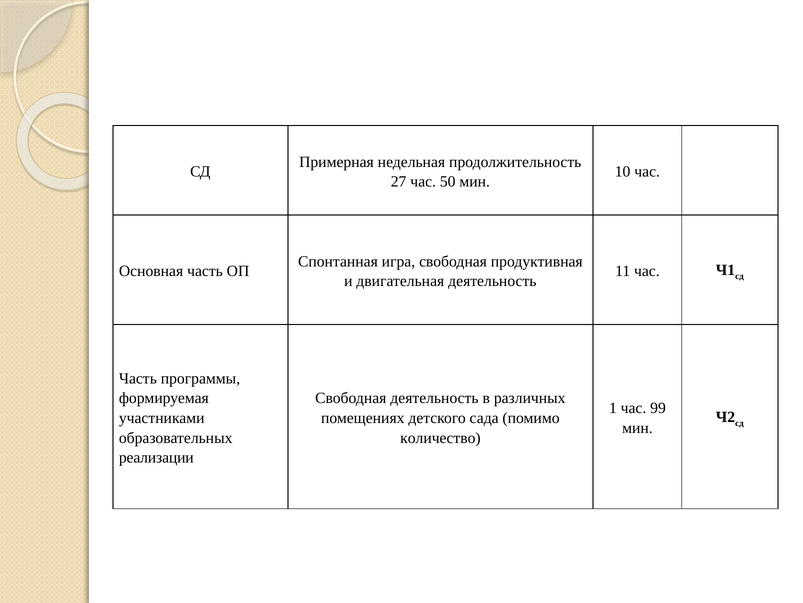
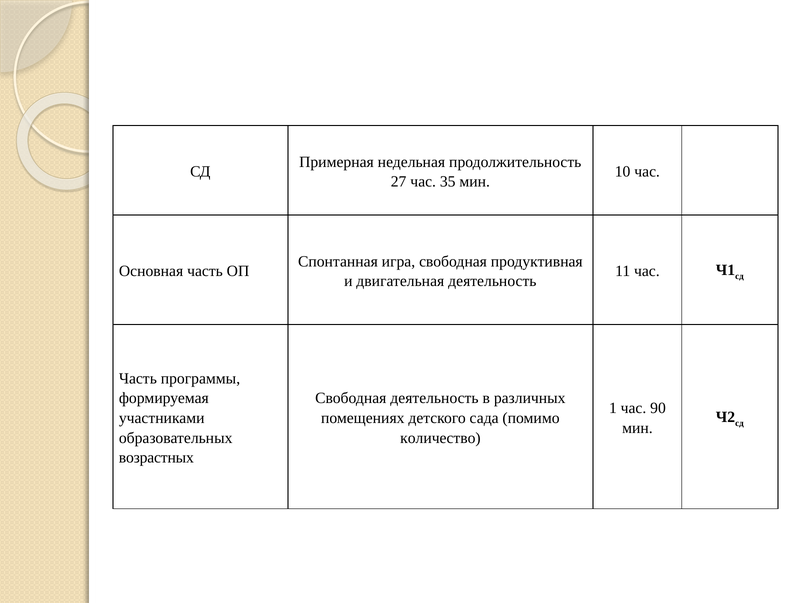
50: 50 -> 35 (448, 181)
99: 99 -> 90 (658, 408)
реализации: реализации -> возрастных (156, 457)
